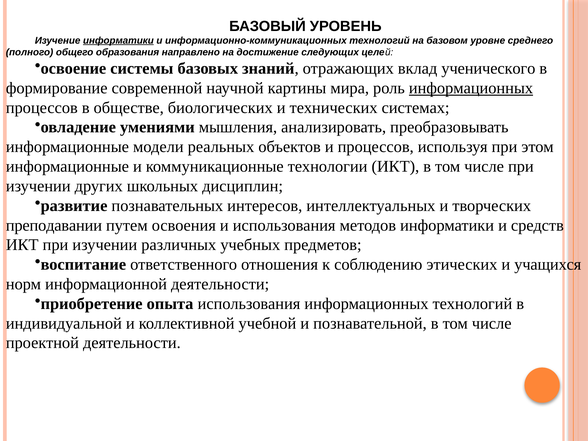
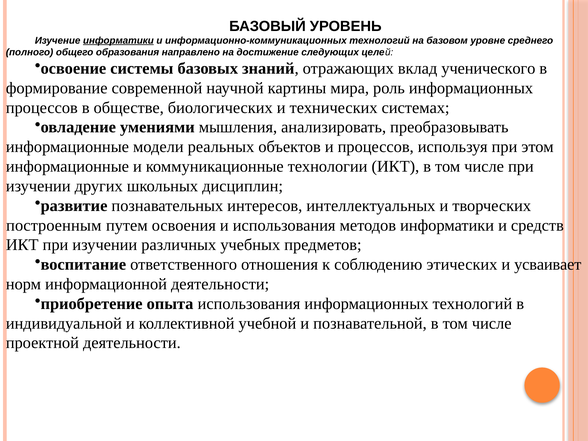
информационных underline: present -> none (471, 88)
преподавании: преподавании -> построенным (54, 225)
учащихся: учащихся -> усваивает (548, 265)
